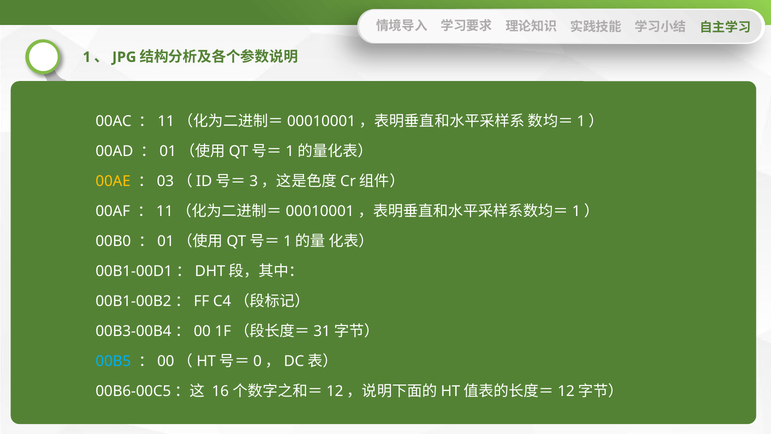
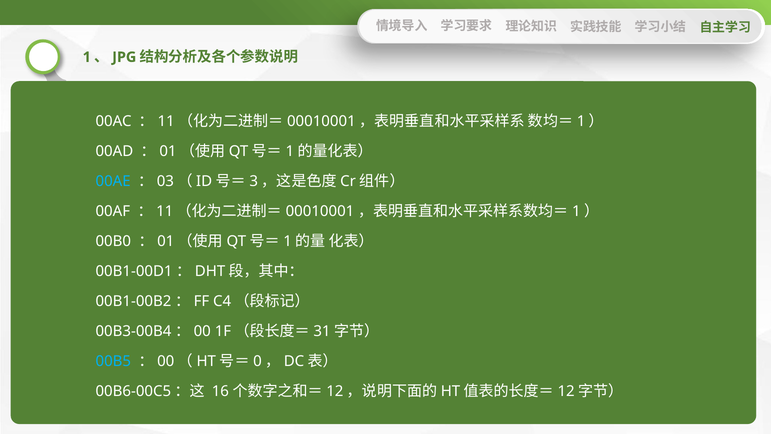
00AE colour: yellow -> light blue (113, 181)
